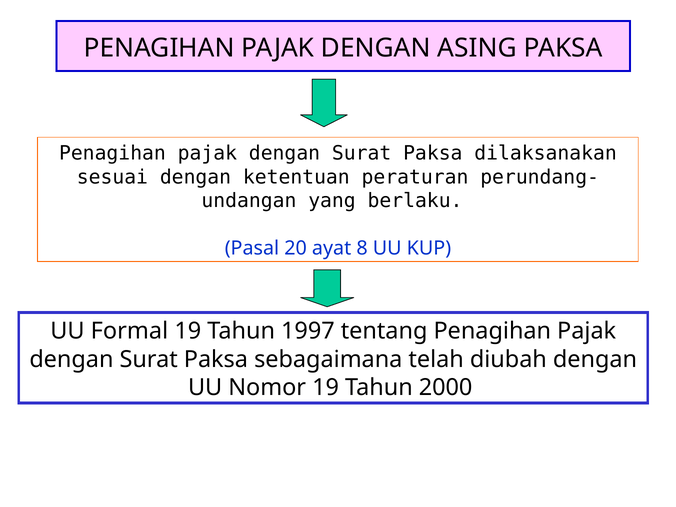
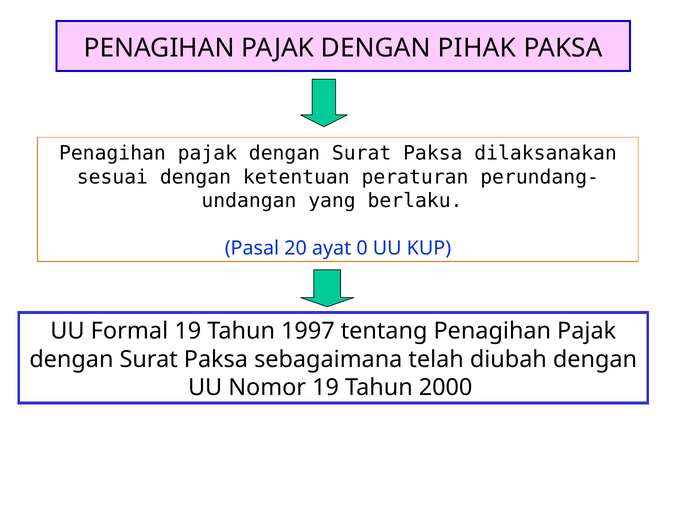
ASING: ASING -> PIHAK (477, 48)
8: 8 -> 0 (362, 248)
